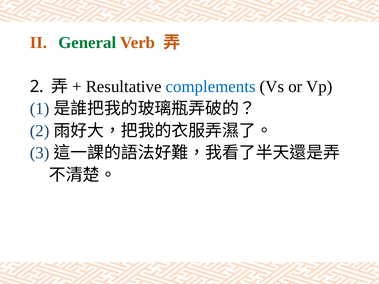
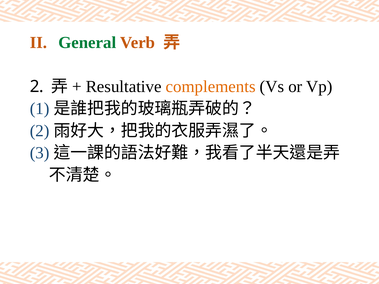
complements colour: blue -> orange (211, 87)
